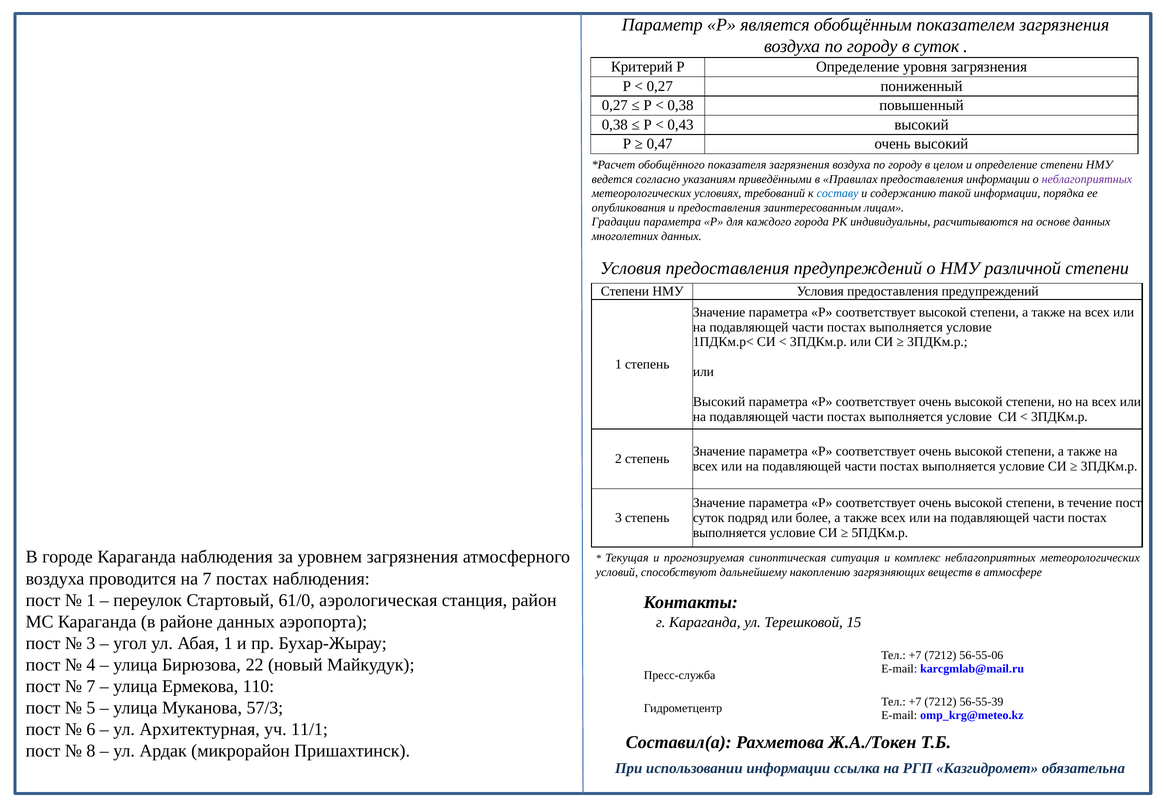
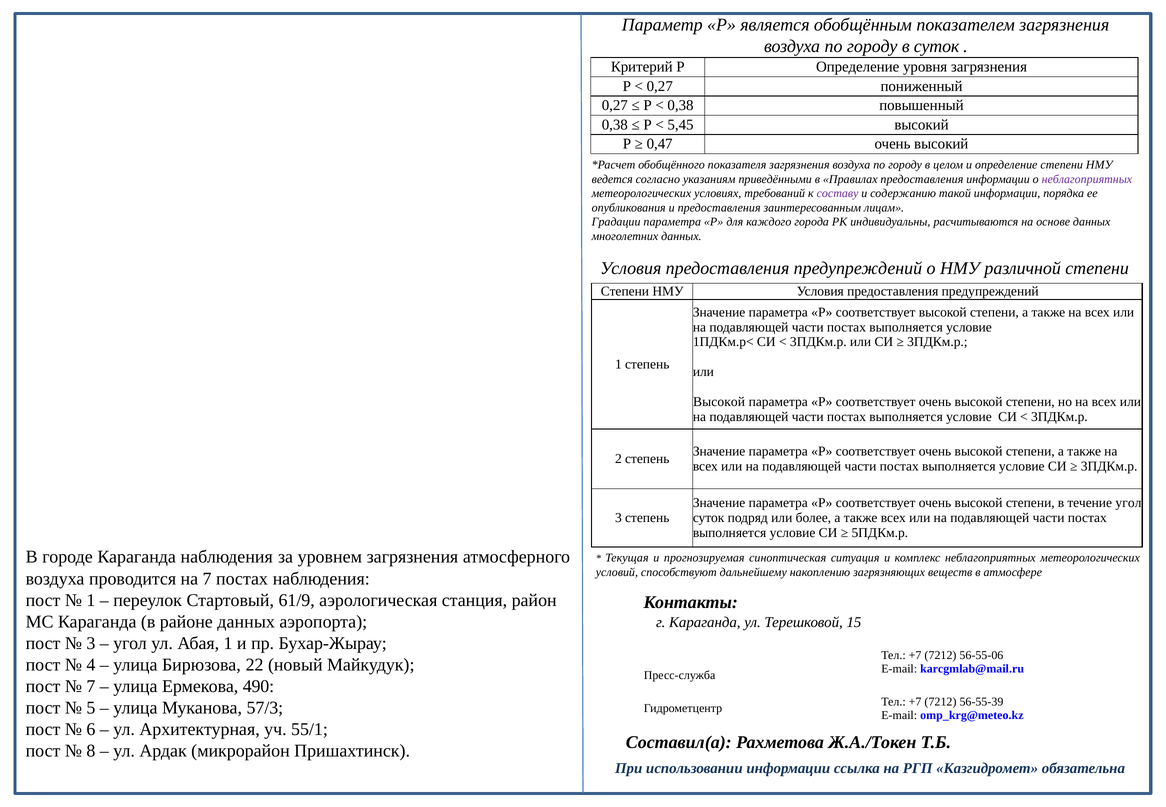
0,43: 0,43 -> 5,45 (681, 125)
составу colour: blue -> purple (838, 193)
Высокий: Высокий -> Высокой (719, 402)
течение пост: пост -> угол (1128, 503)
61/0: 61/0 -> 61/9 (297, 600)
110: 110 -> 490 (258, 686)
11/1: 11/1 -> 55/1 (309, 729)
